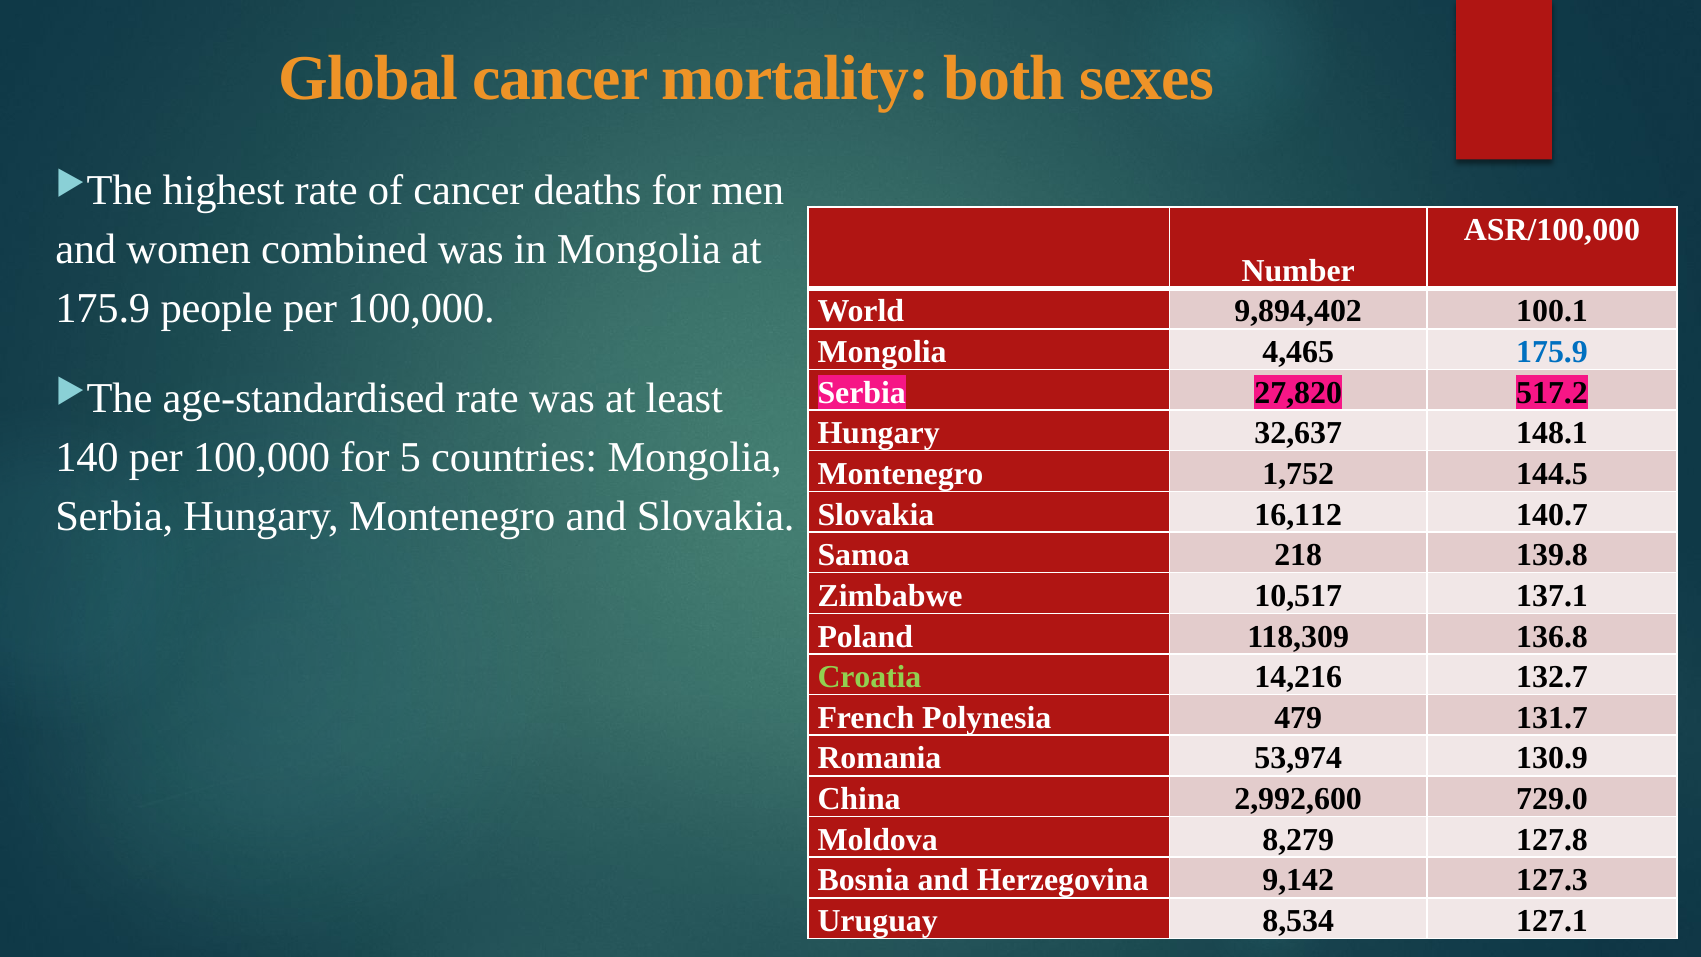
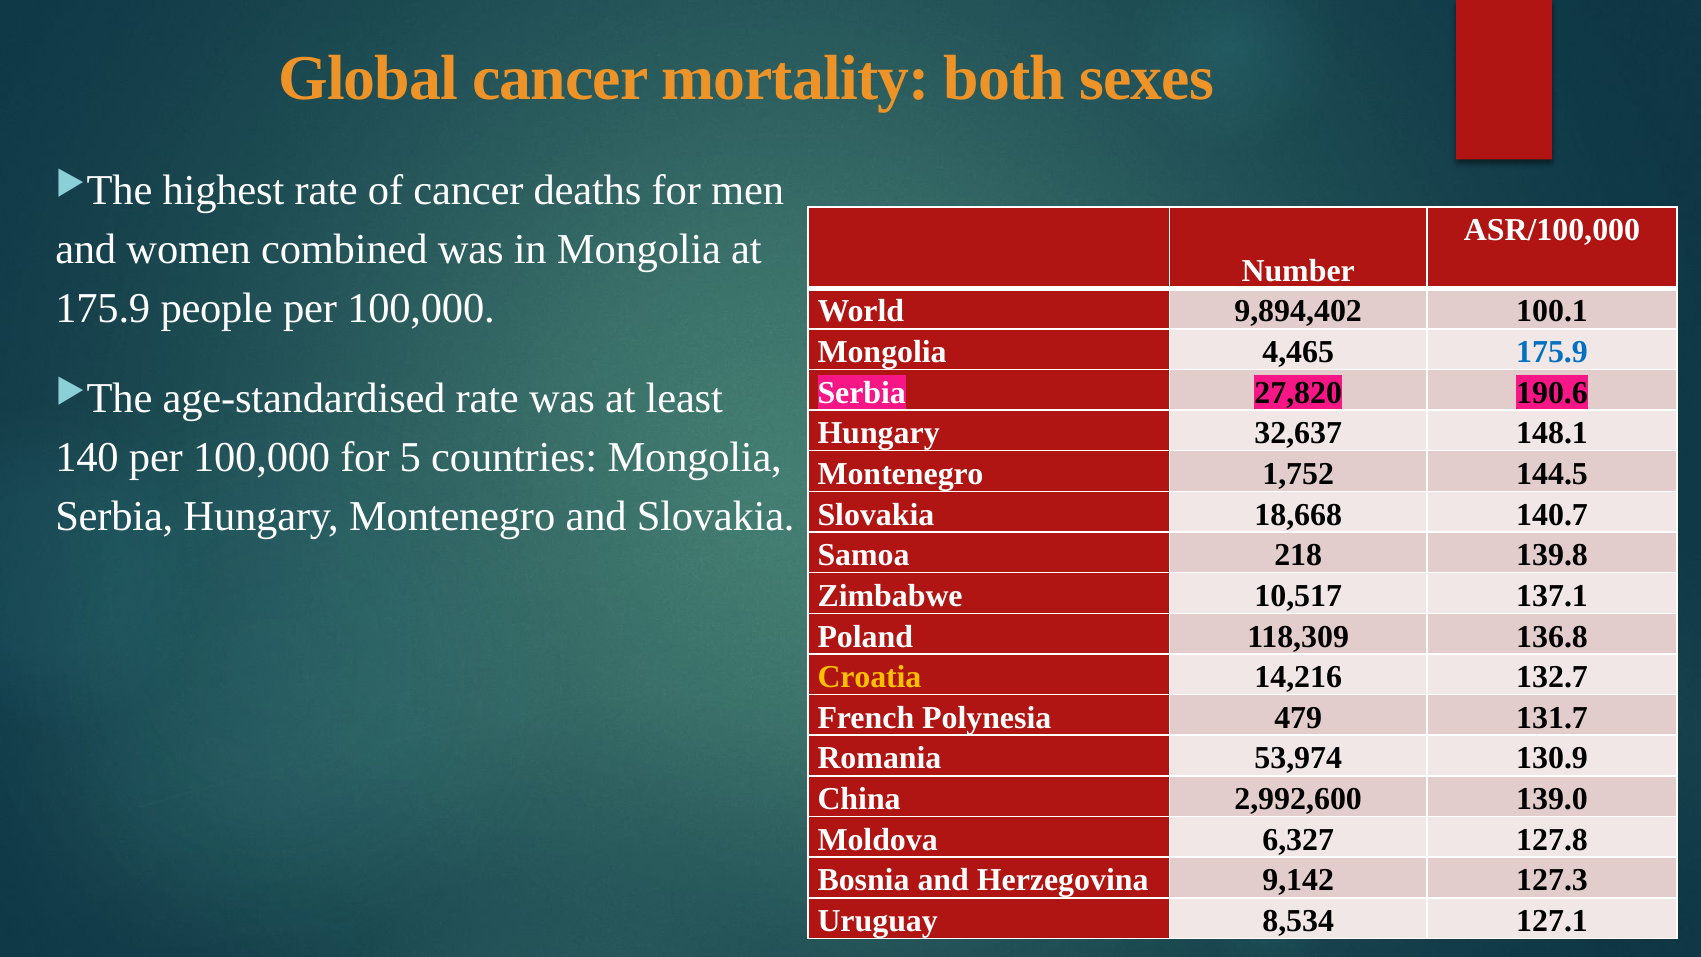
517.2: 517.2 -> 190.6 (1552, 393)
16,112: 16,112 -> 18,668 (1298, 514)
Croatia colour: light green -> yellow (869, 677)
729.0: 729.0 -> 139.0 (1552, 799)
8,279: 8,279 -> 6,327 (1298, 840)
